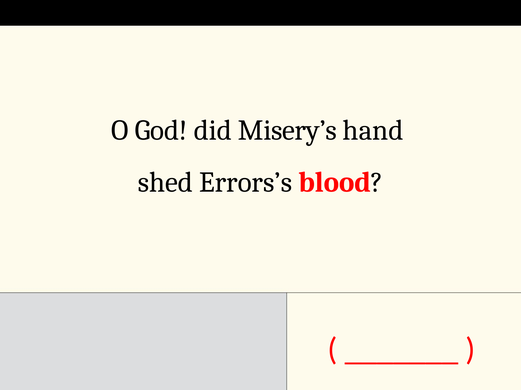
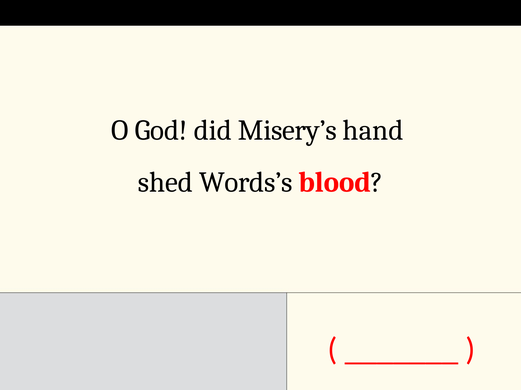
Errors’s: Errors’s -> Words’s (246, 183)
